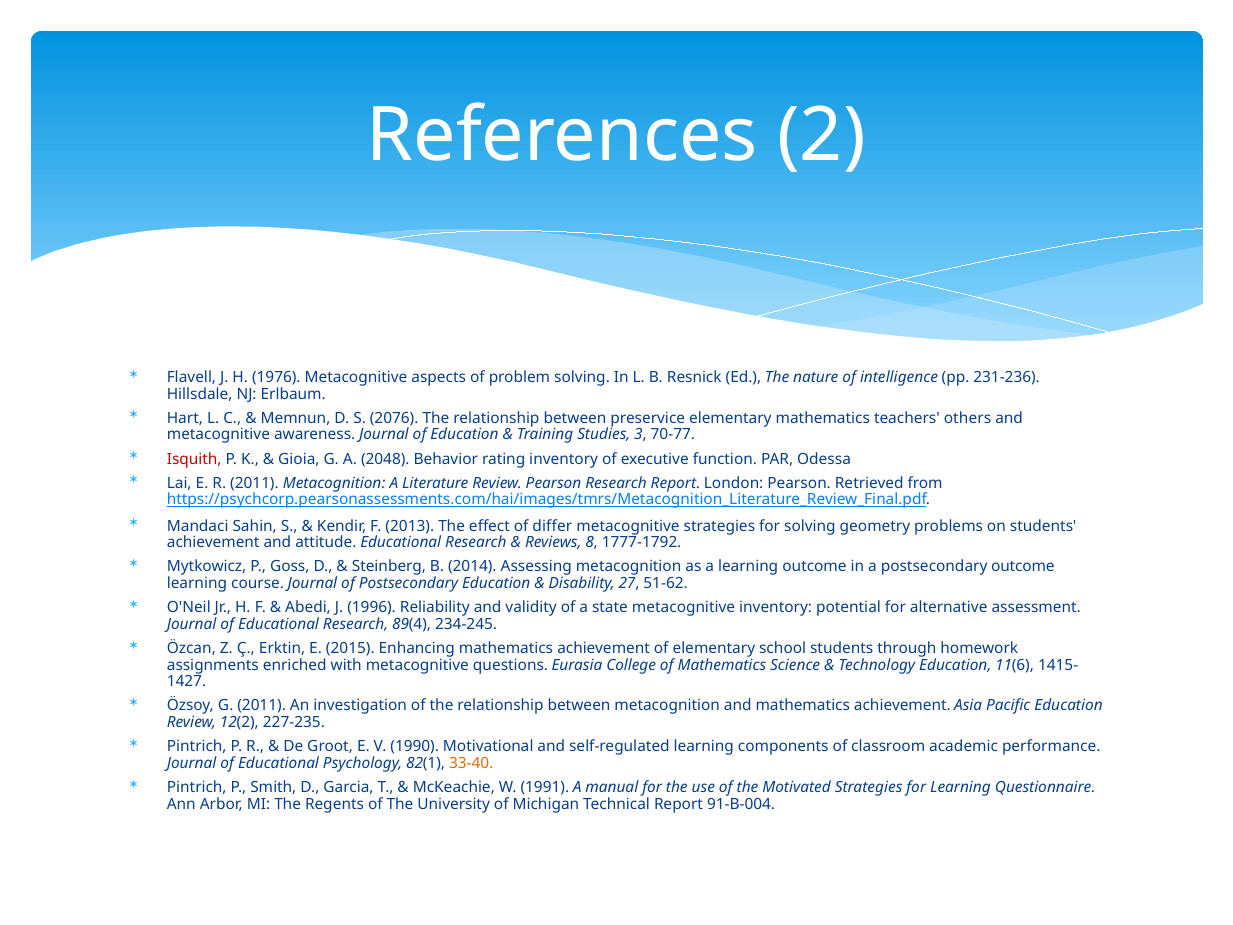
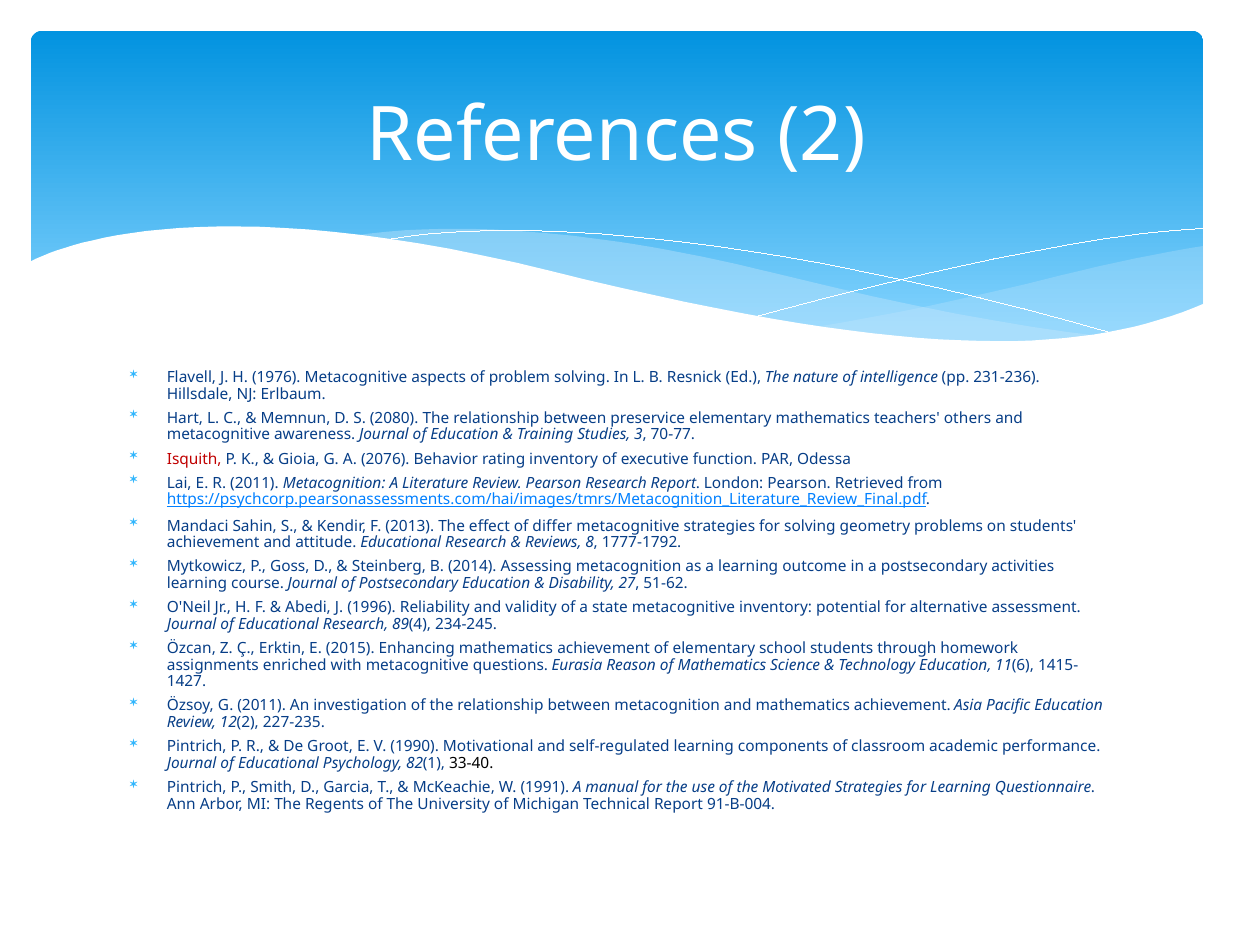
2076: 2076 -> 2080 (394, 418)
2048: 2048 -> 2076 (385, 459)
postsecondary outcome: outcome -> activities (1023, 567)
College: College -> Reason (631, 665)
33-40 colour: orange -> black (471, 763)
